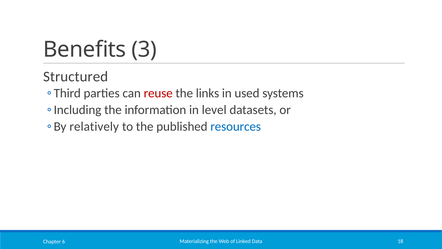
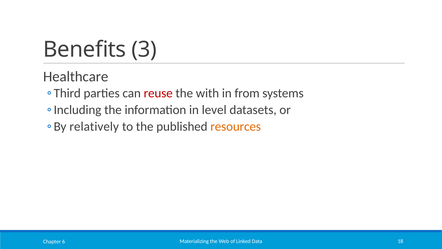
Structured: Structured -> Healthcare (76, 76)
links: links -> with (207, 93)
used: used -> from (247, 93)
resources colour: blue -> orange (236, 127)
